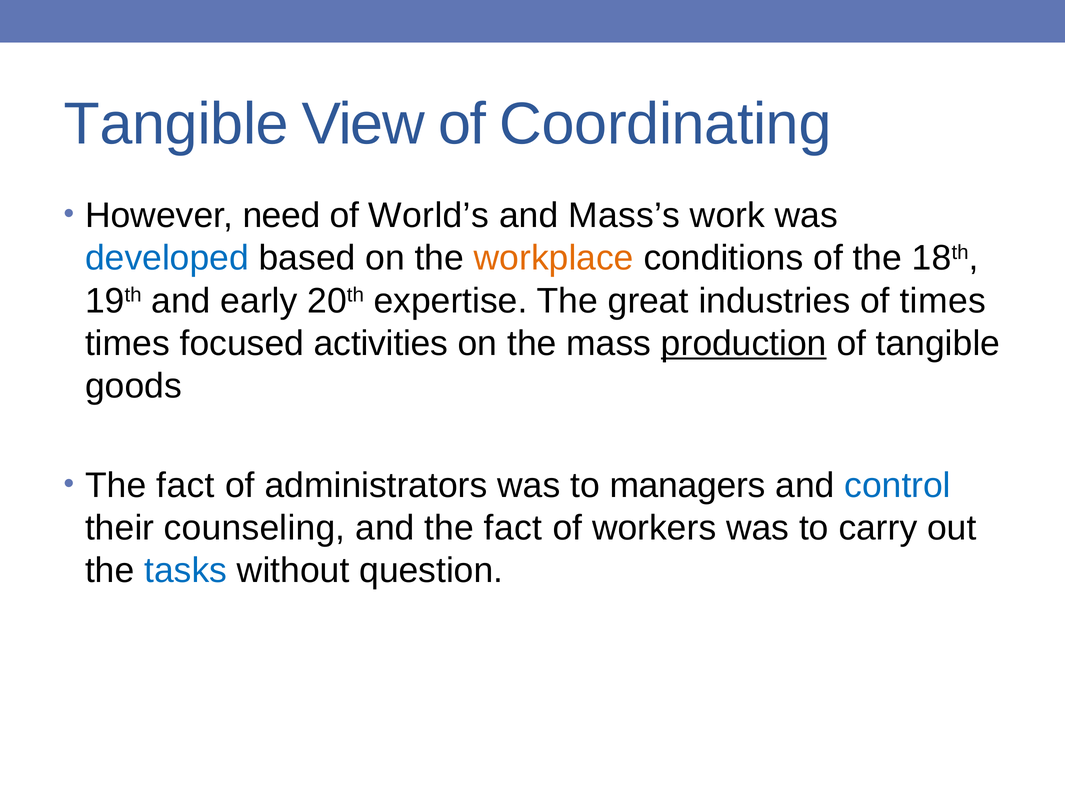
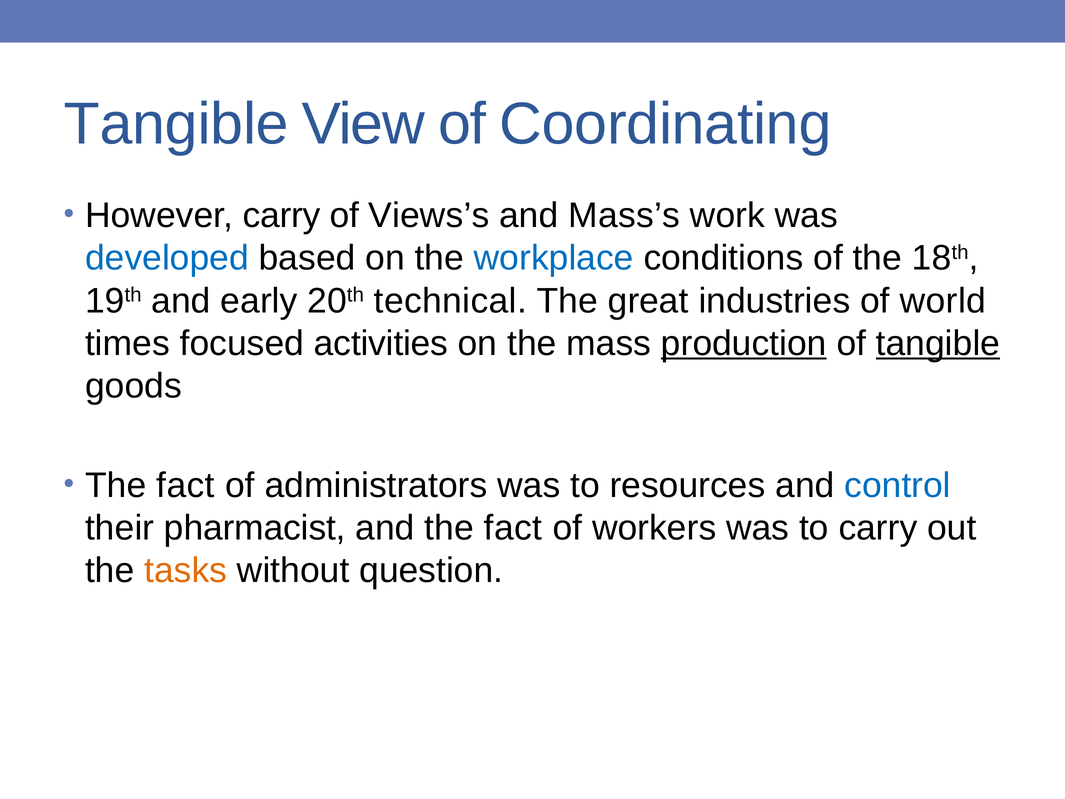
However need: need -> carry (282, 215)
World’s: World’s -> Views’s (429, 215)
workplace colour: orange -> blue (554, 258)
expertise: expertise -> technical (450, 301)
of times: times -> world (943, 301)
tangible underline: none -> present (938, 343)
managers: managers -> resources (688, 485)
counseling: counseling -> pharmacist (255, 528)
tasks colour: blue -> orange (186, 570)
